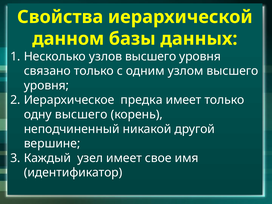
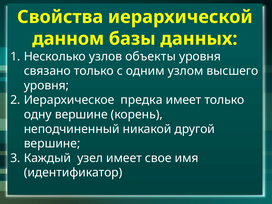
узлов высшего: высшего -> объекты (151, 56)
одну высшего: высшего -> вершине (81, 115)
